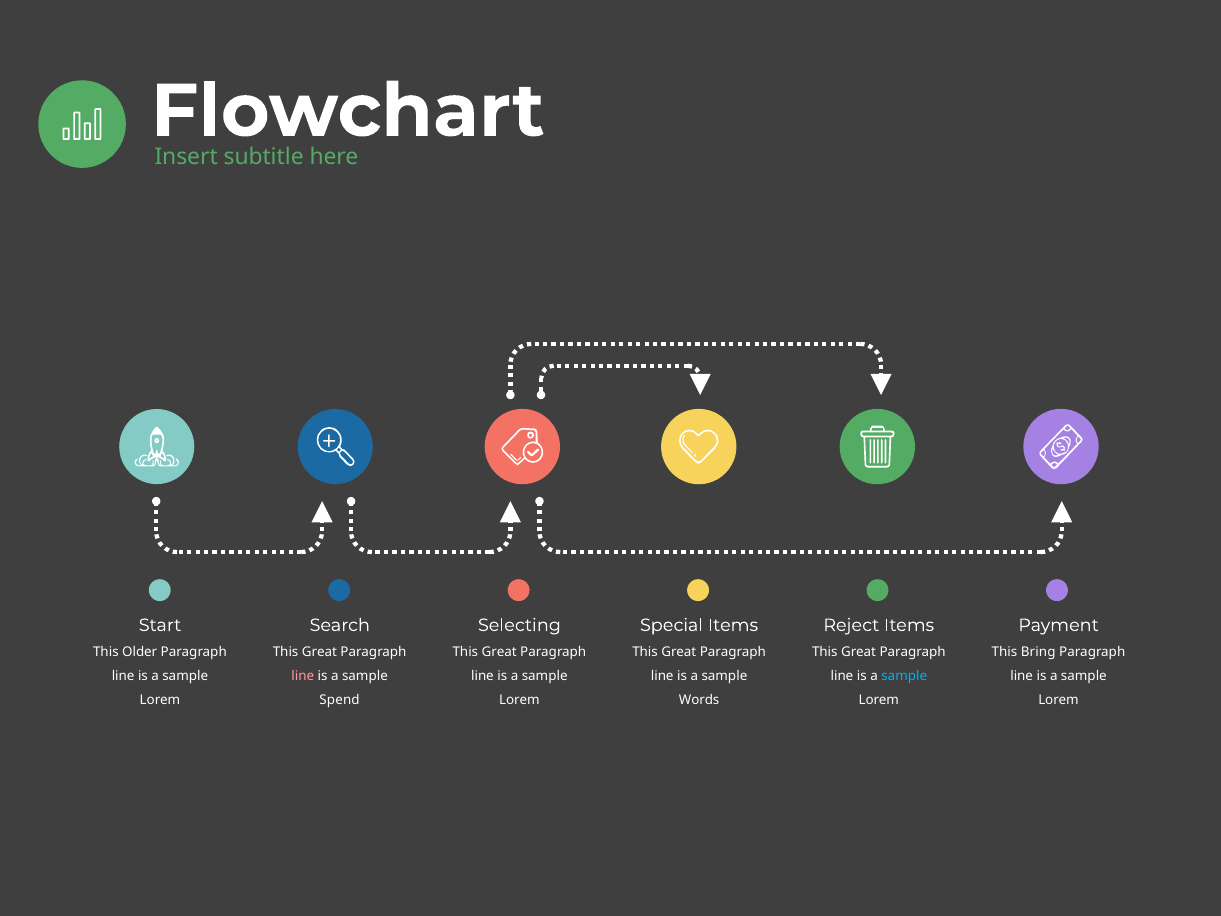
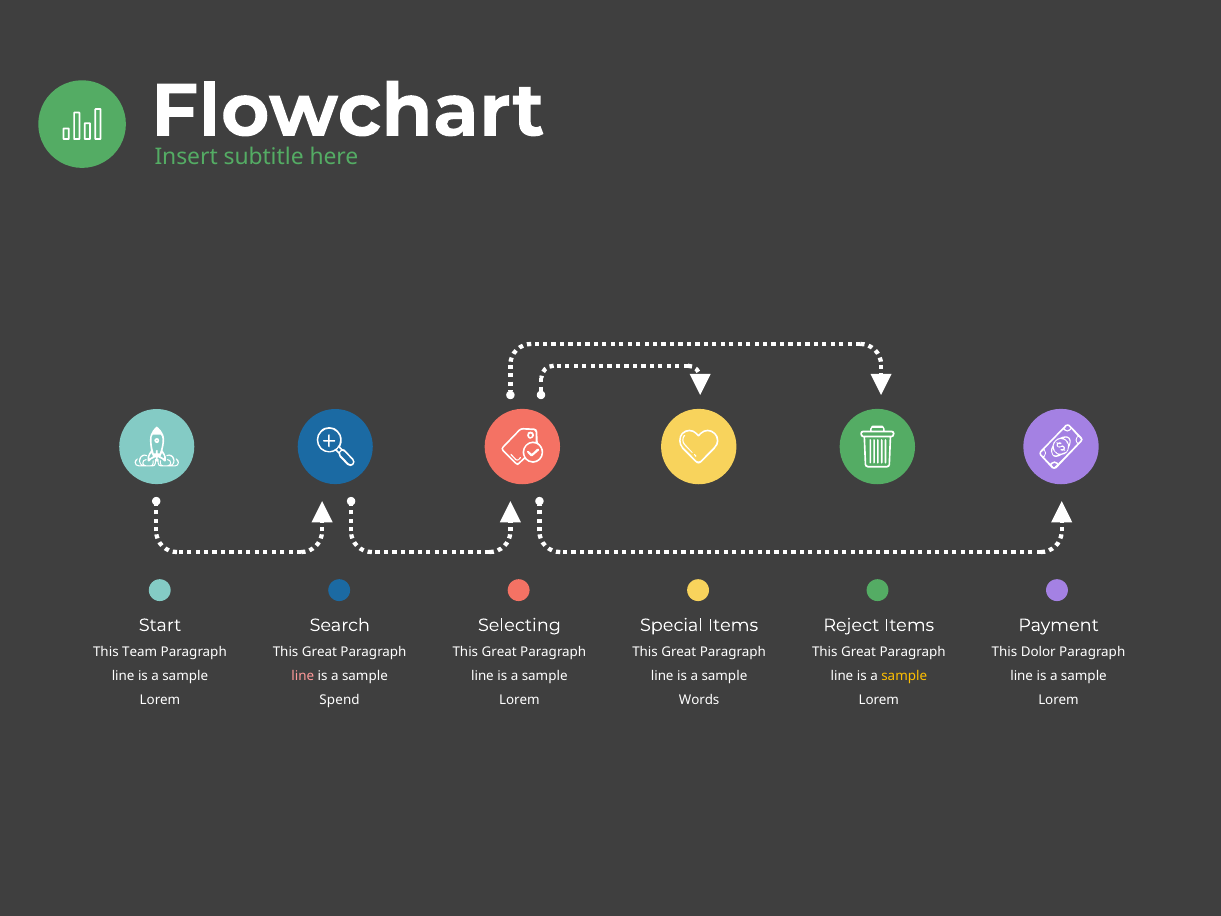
Older: Older -> Team (140, 652)
Bring: Bring -> Dolor (1038, 652)
sample colour: light blue -> yellow (904, 676)
